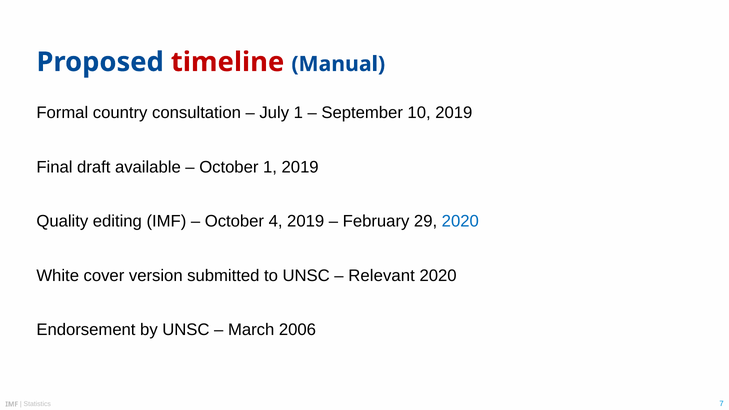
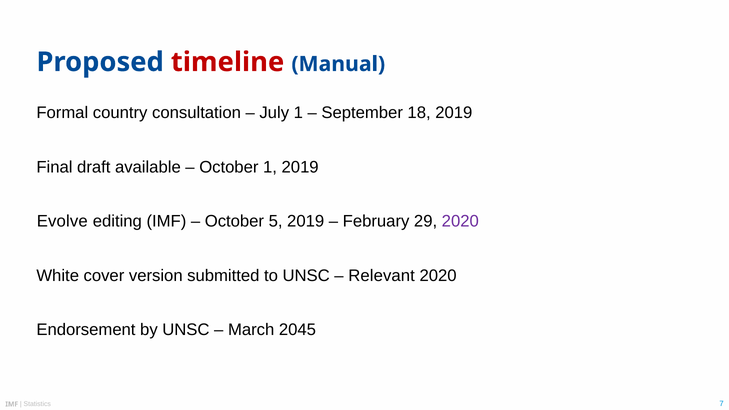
10: 10 -> 18 (419, 113)
Quality: Quality -> Evolve (62, 221)
4: 4 -> 5 (276, 221)
2020 colour: blue -> purple (460, 221)
2006: 2006 -> 2045 (297, 330)
